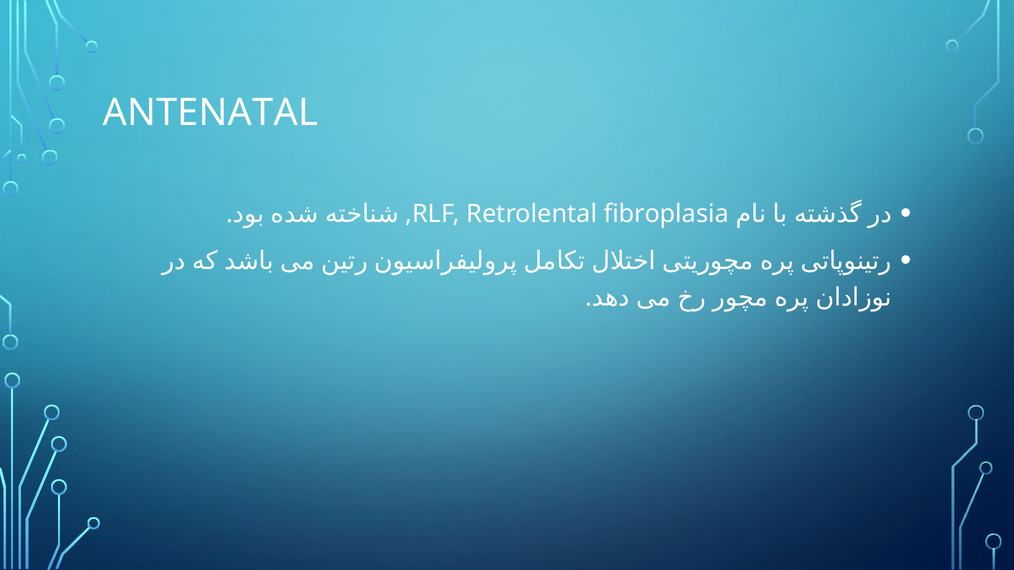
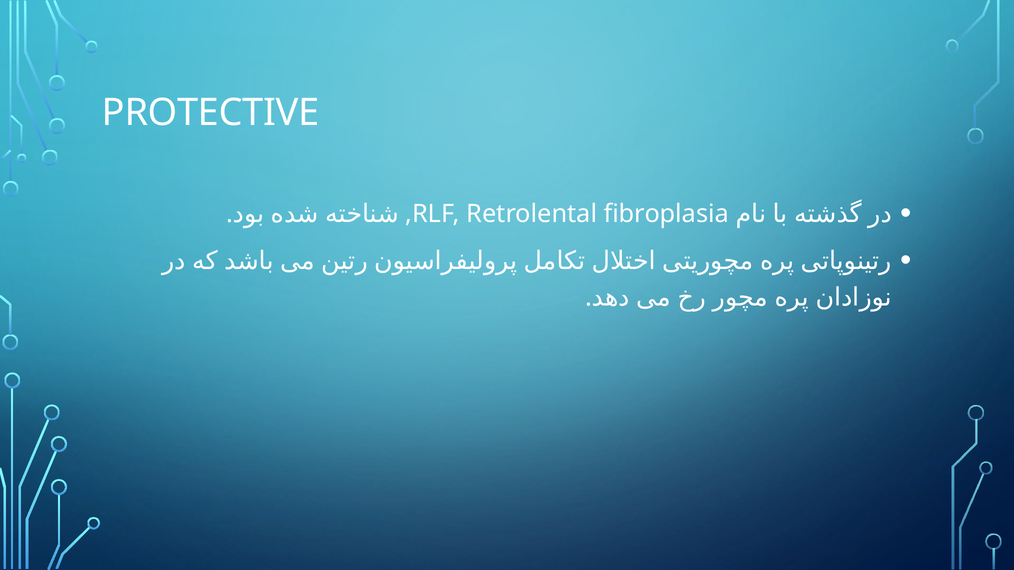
ANTENATAL: ANTENATAL -> PROTECTIVE (211, 113)
